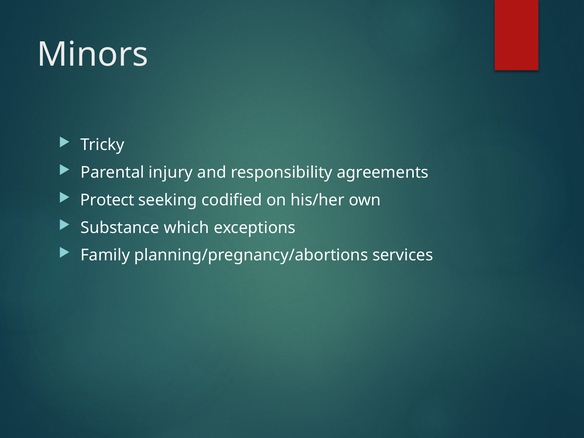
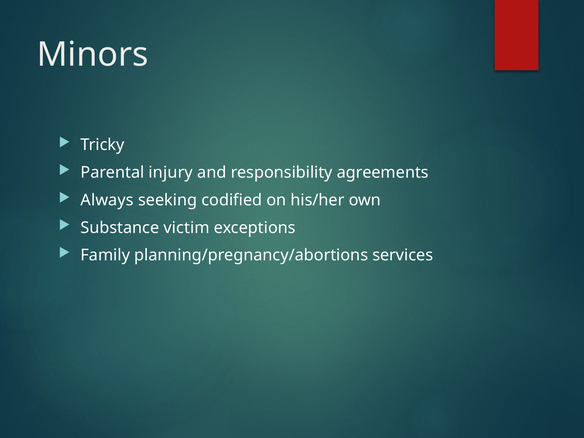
Protect: Protect -> Always (107, 200)
which: which -> victim (187, 228)
